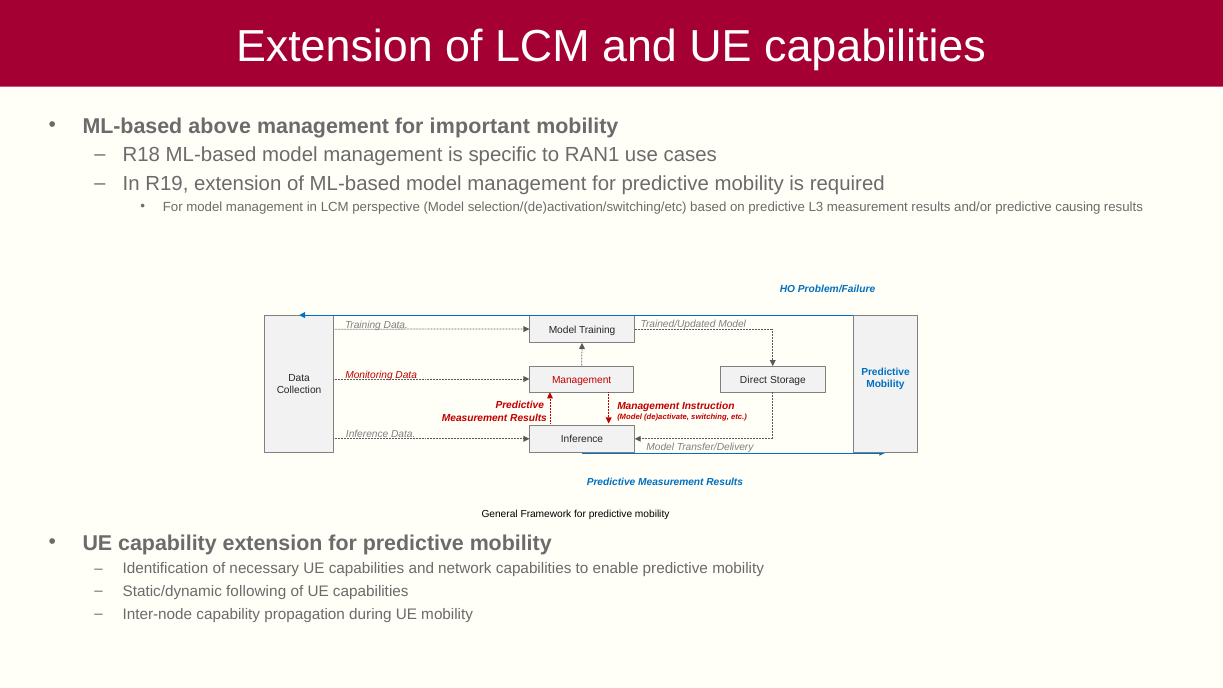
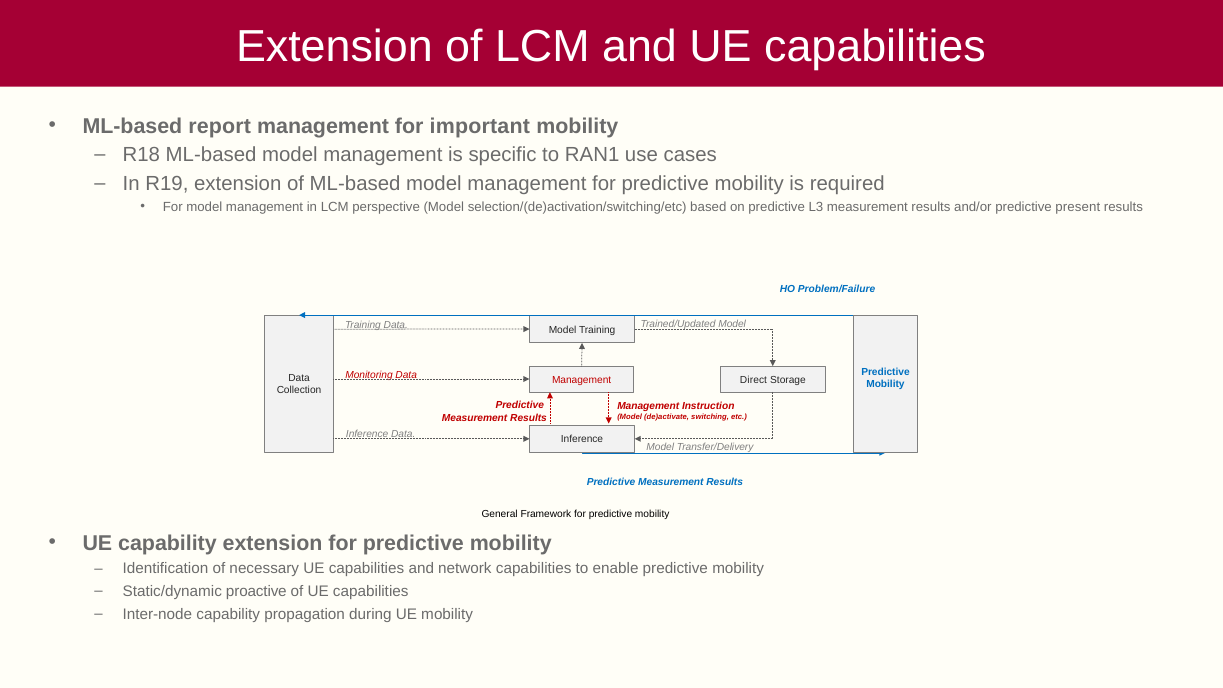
above: above -> report (220, 126)
causing: causing -> present (1078, 207)
following: following -> proactive (256, 592)
